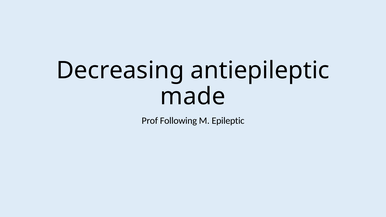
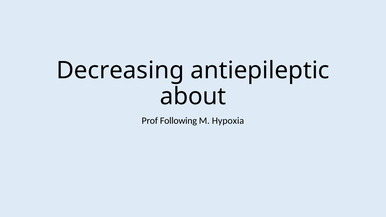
made: made -> about (193, 96)
Epileptic: Epileptic -> Hypoxia (228, 121)
